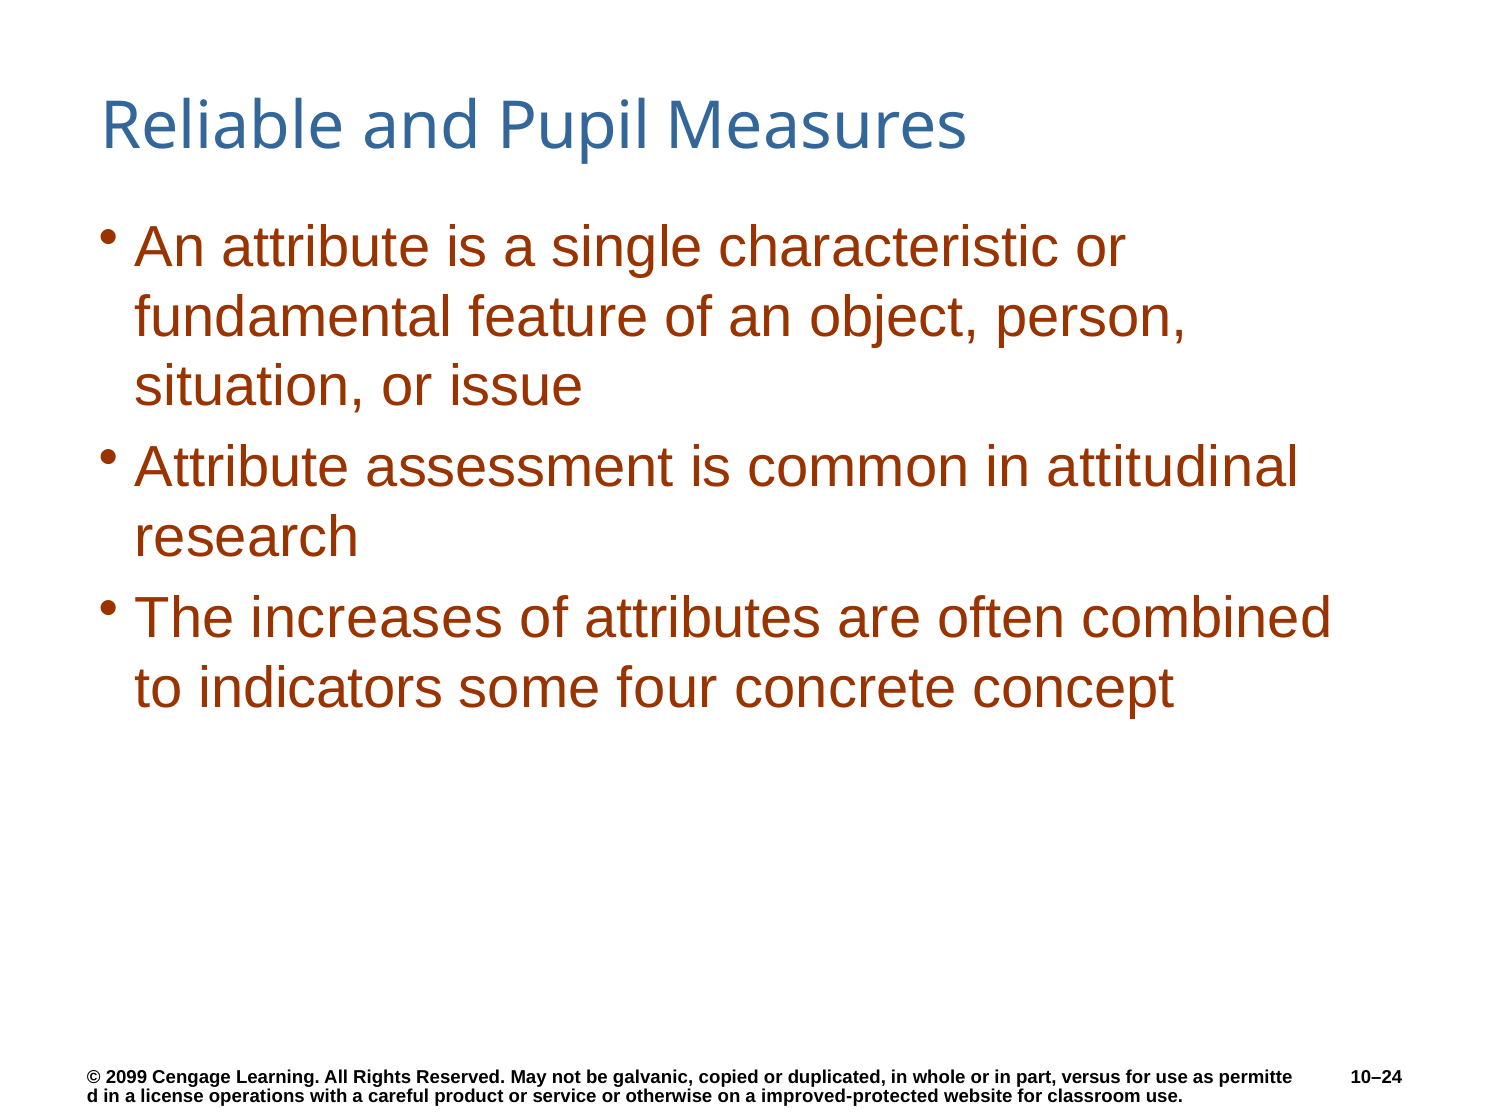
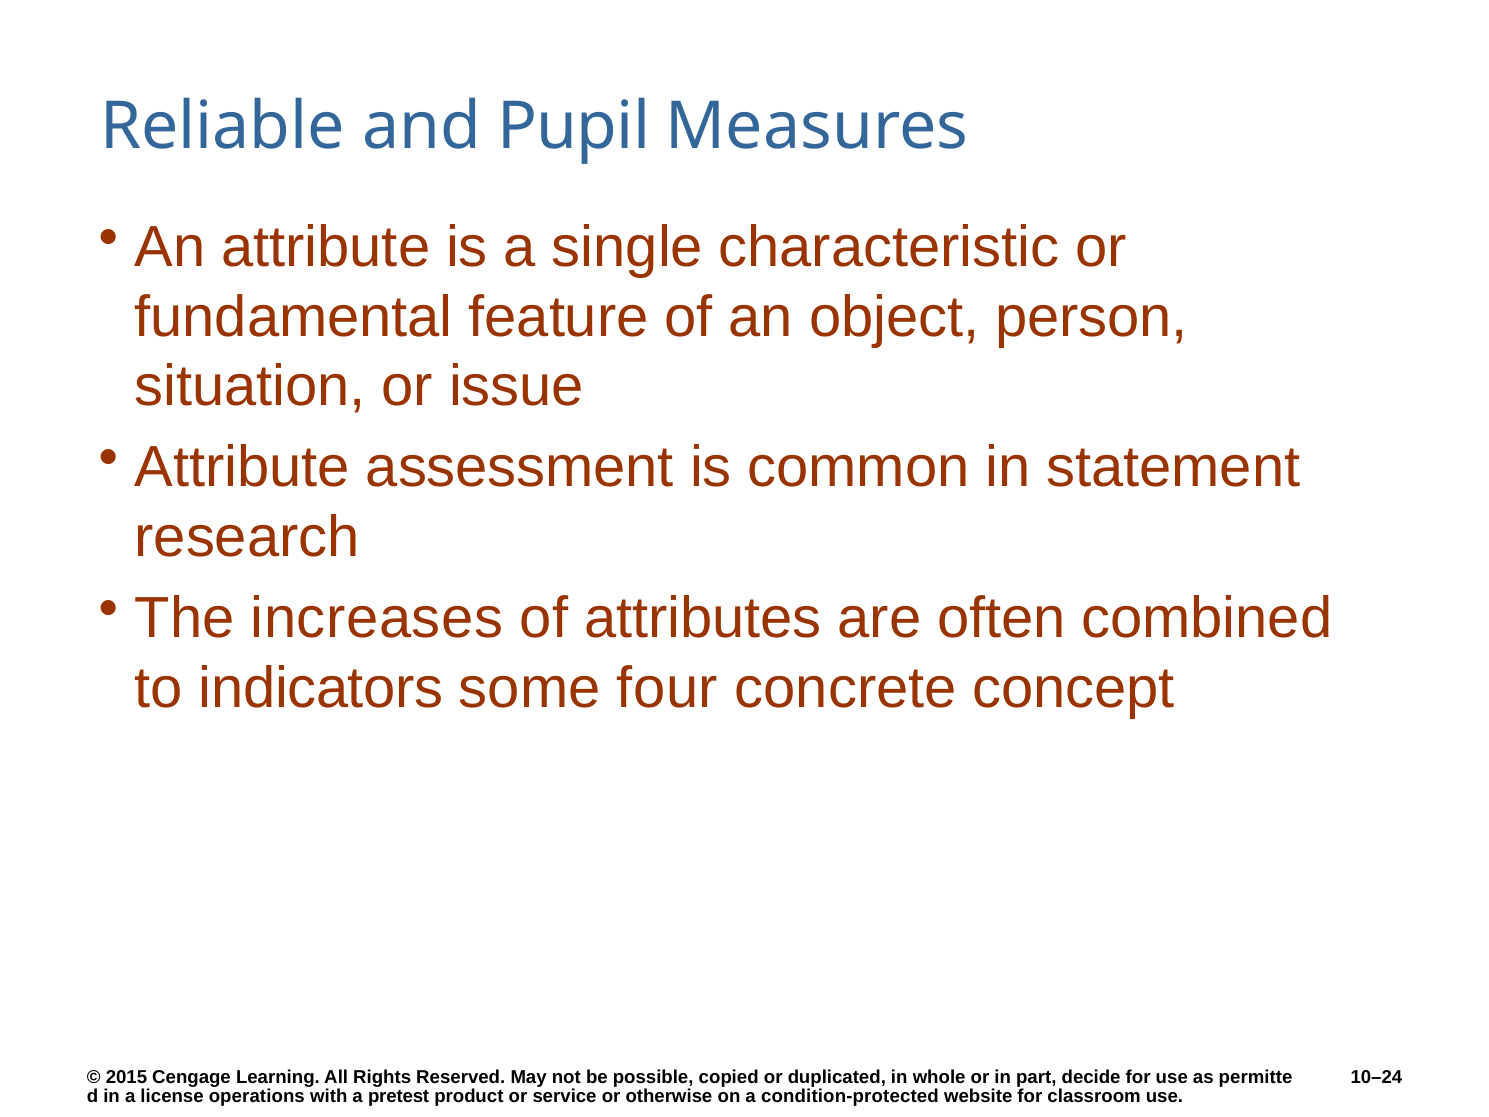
attitudinal: attitudinal -> statement (1173, 468)
2099: 2099 -> 2015 (126, 1077)
galvanic: galvanic -> possible (653, 1077)
versus: versus -> decide (1091, 1077)
careful: careful -> pretest (399, 1096)
improved-protected: improved-protected -> condition-protected (850, 1096)
